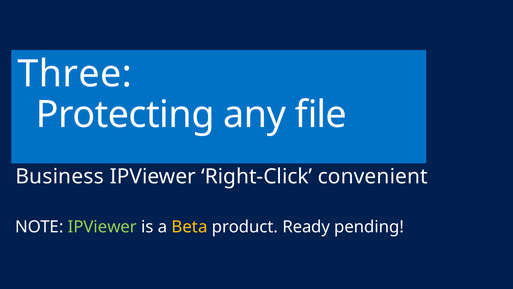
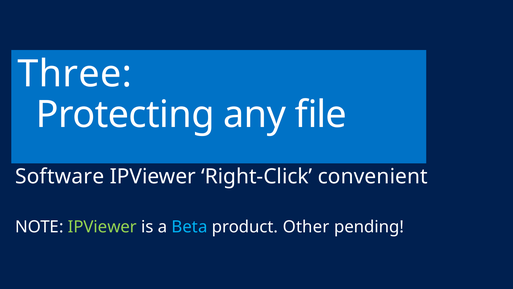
Business: Business -> Software (60, 176)
Beta colour: yellow -> light blue (190, 227)
Ready: Ready -> Other (306, 227)
